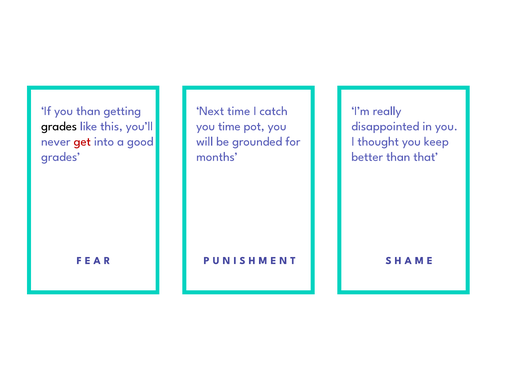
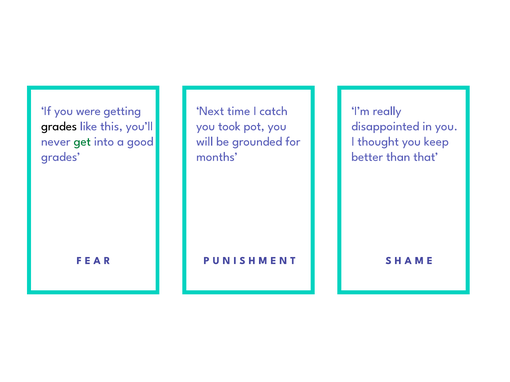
you than: than -> were (88, 111)
you time: time -> took (229, 126)
get colour: red -> green (82, 142)
